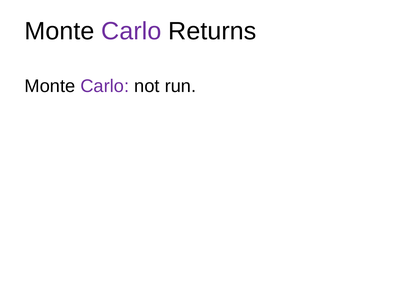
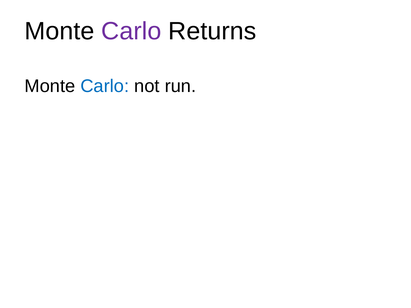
Carlo colour: purple -> blue (105, 86)
